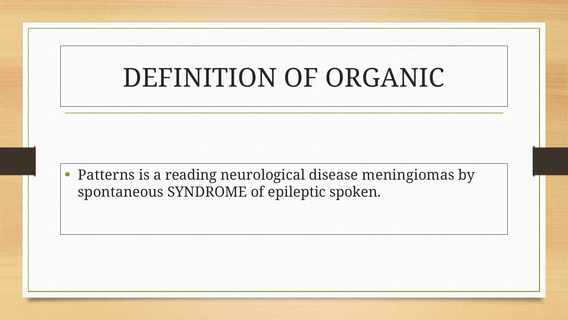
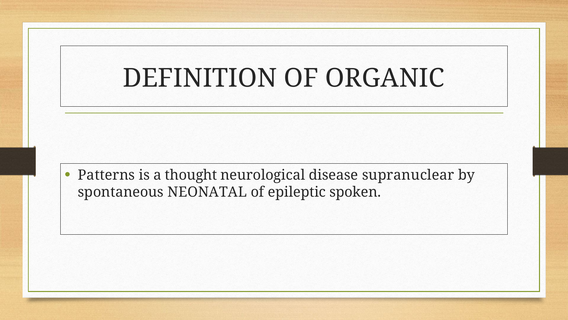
reading: reading -> thought (191, 175)
meningiomas: meningiomas -> supranuclear (408, 175)
SYNDROME: SYNDROME -> NEONATAL (207, 192)
